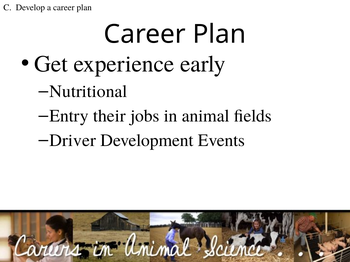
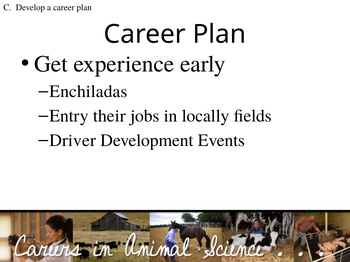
Nutritional: Nutritional -> Enchiladas (88, 92)
animal: animal -> locally (206, 116)
